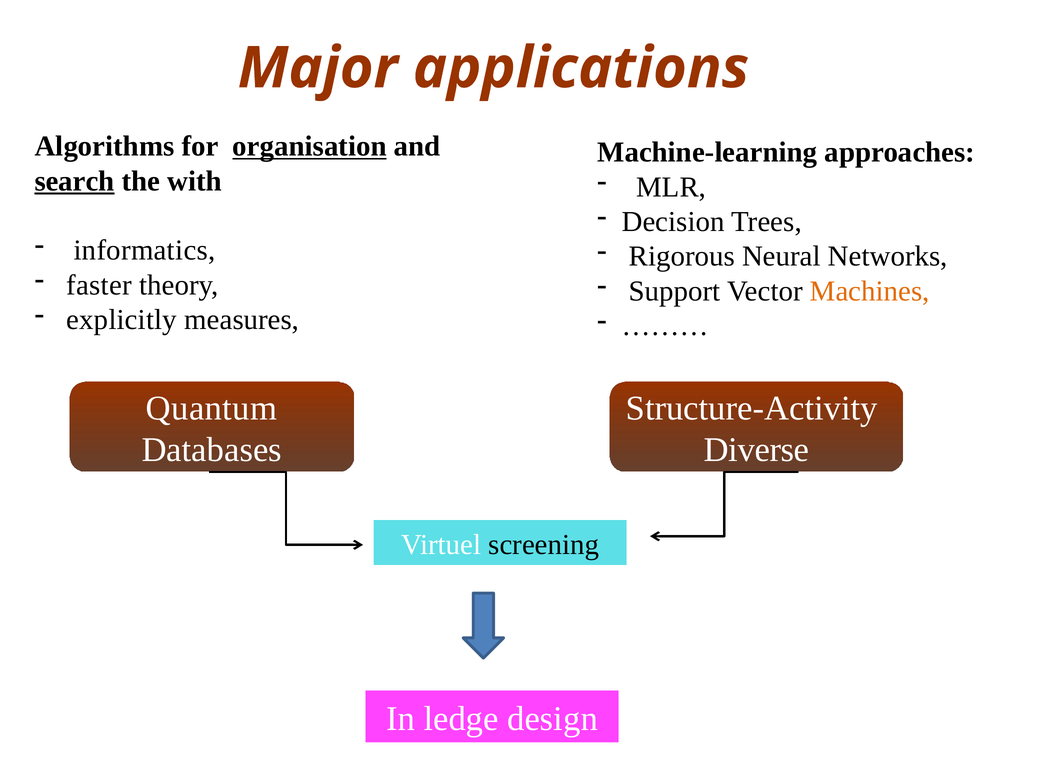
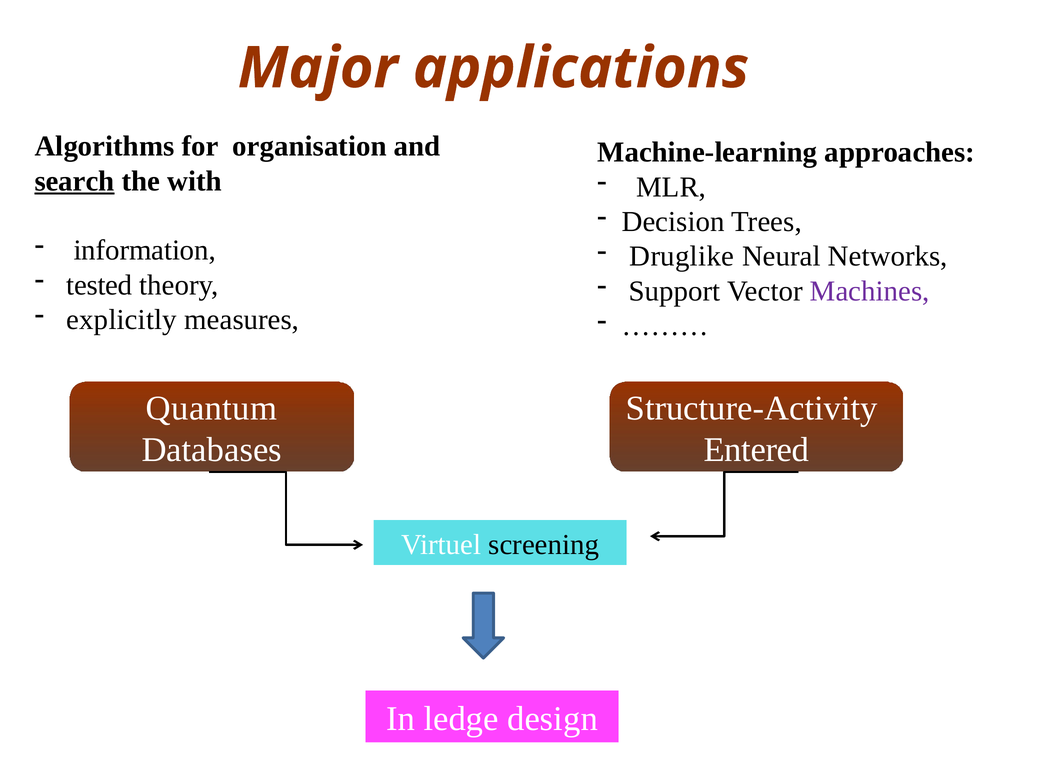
organisation underline: present -> none (310, 146)
informatics: informatics -> information (145, 250)
Rigorous: Rigorous -> Druglike (682, 256)
faster: faster -> tested (99, 285)
Machines colour: orange -> purple (870, 291)
Diverse: Diverse -> Entered (756, 450)
